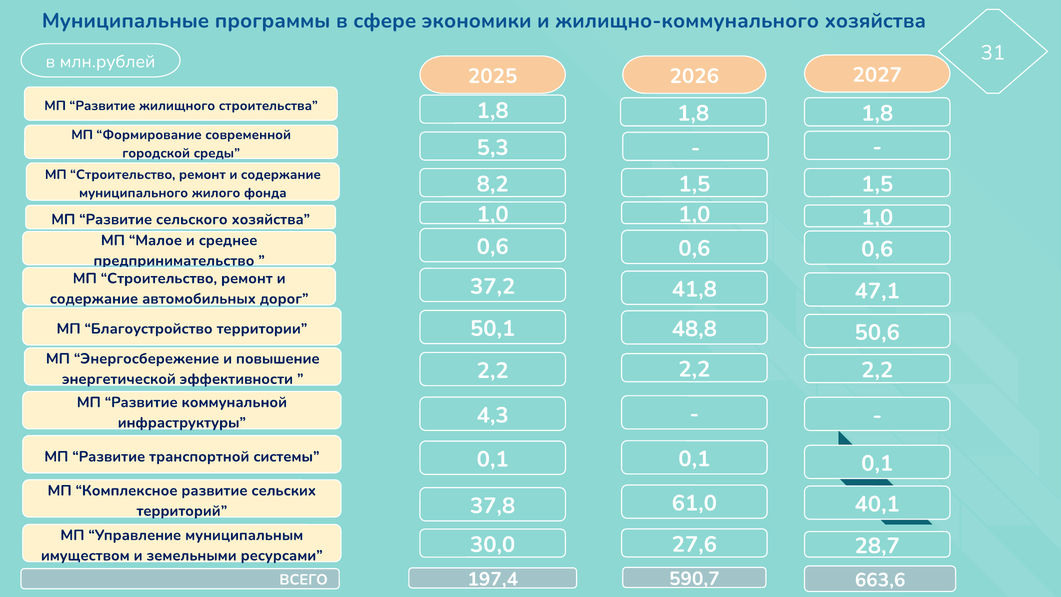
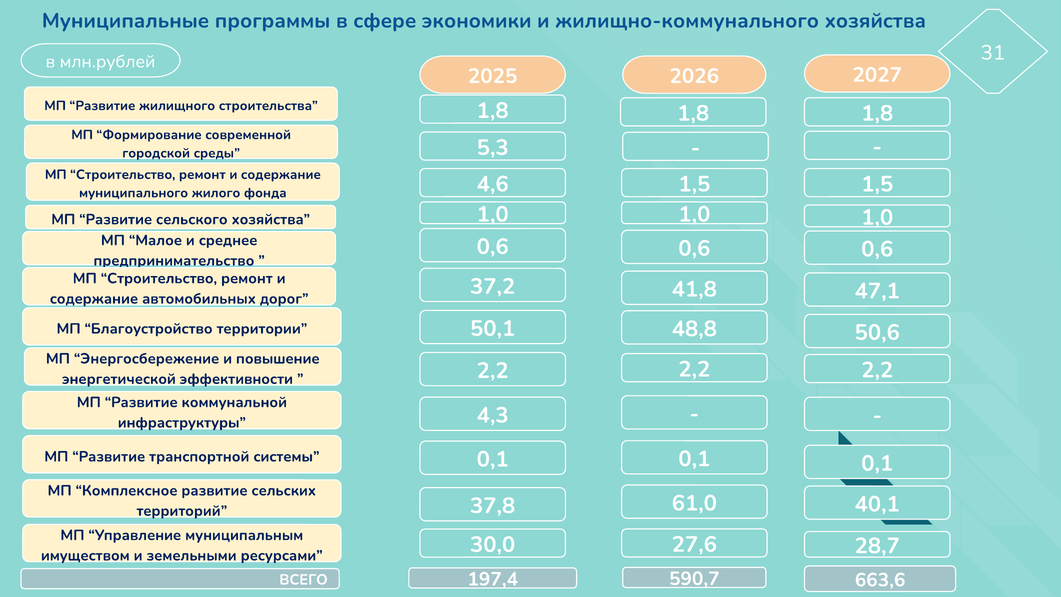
8,2: 8,2 -> 4,6 (493, 184)
